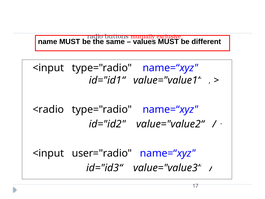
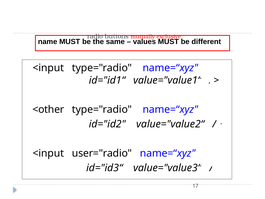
<radio: <radio -> <other (48, 109)
